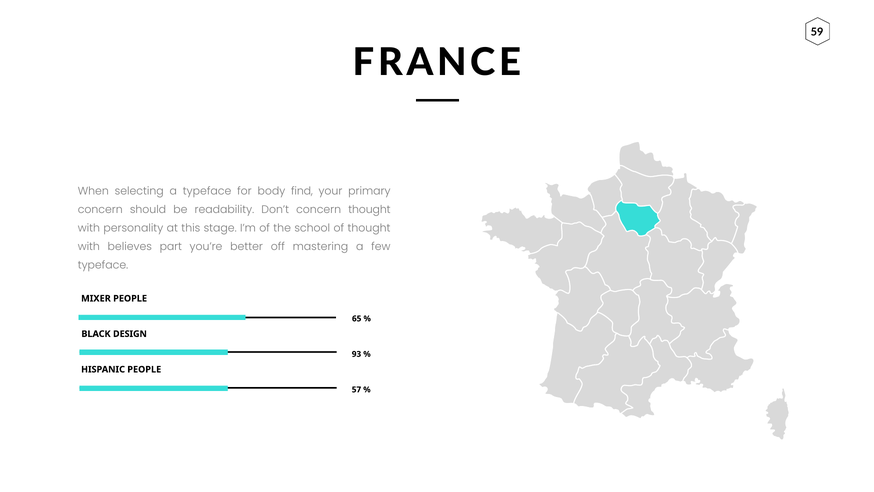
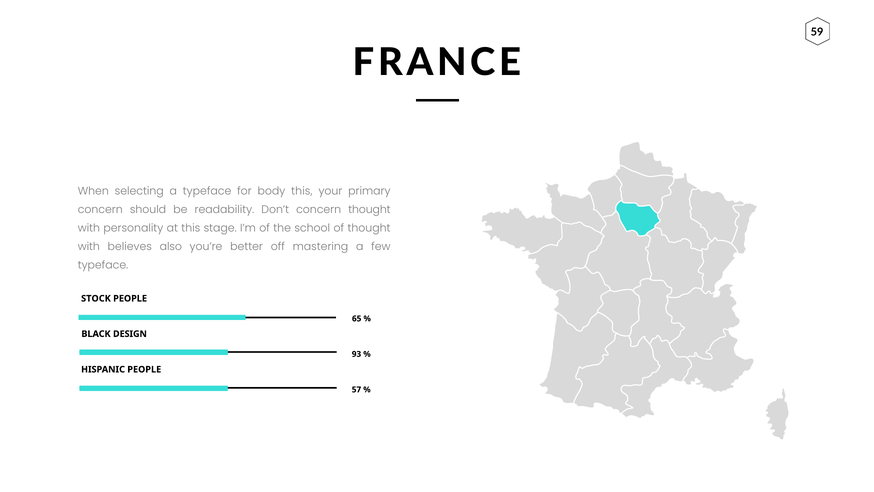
body find: find -> this (302, 191)
part: part -> also (171, 246)
MIXER: MIXER -> STOCK (96, 298)
